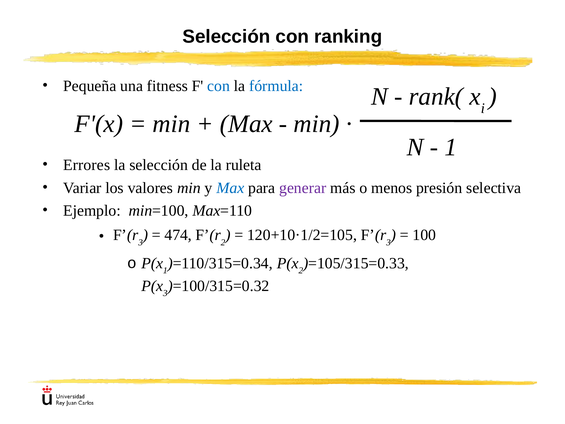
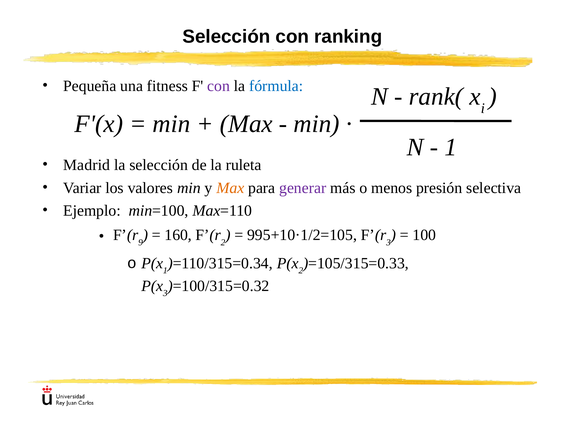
con colour: blue -> purple (219, 86)
Errores: Errores -> Madrid (87, 165)
Max colour: blue -> orange (230, 188)
3: 3 -> 9 (141, 242)
474: 474 -> 160 (178, 235)
120+10·1/2=105: 120+10·1/2=105 -> 995+10·1/2=105 (302, 235)
